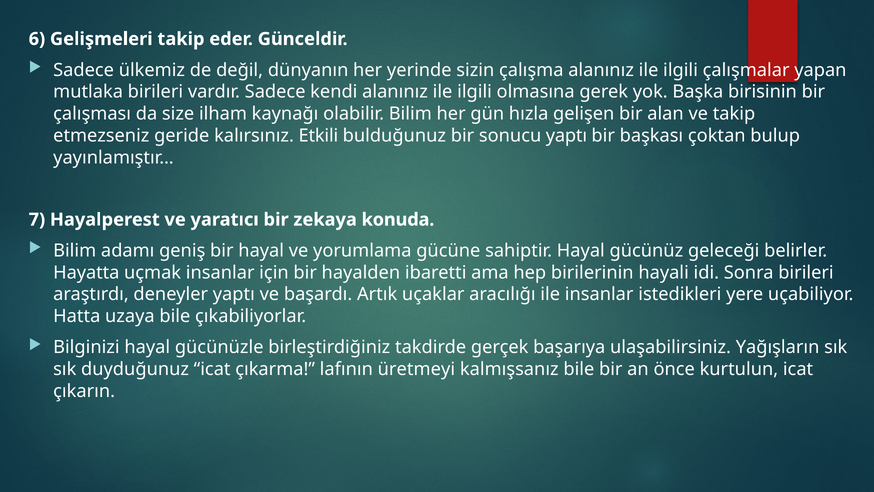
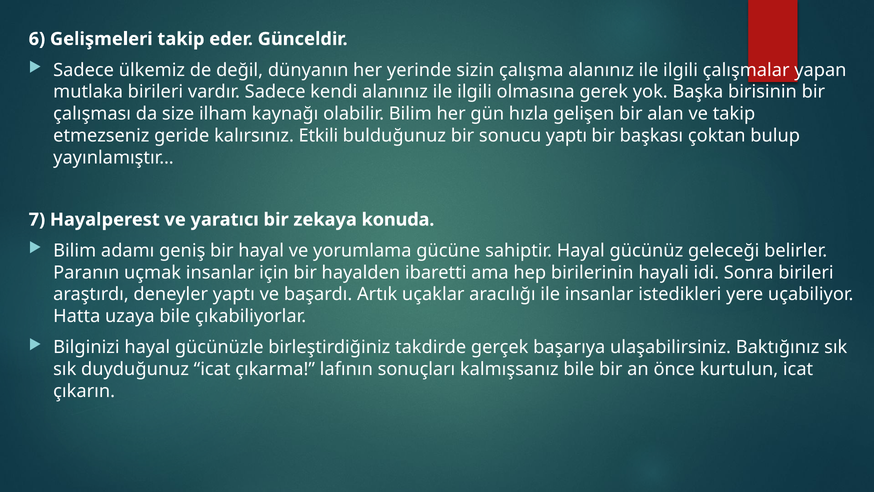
Hayatta: Hayatta -> Paranın (86, 272)
Yağışların: Yağışların -> Baktığınız (778, 347)
üretmeyi: üretmeyi -> sonuçları (416, 369)
